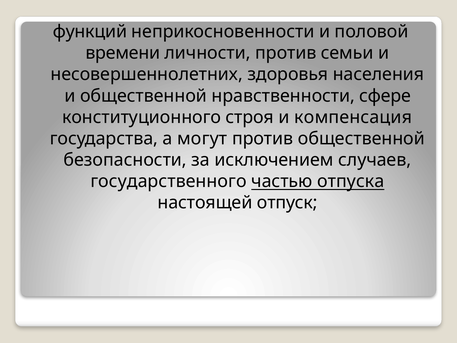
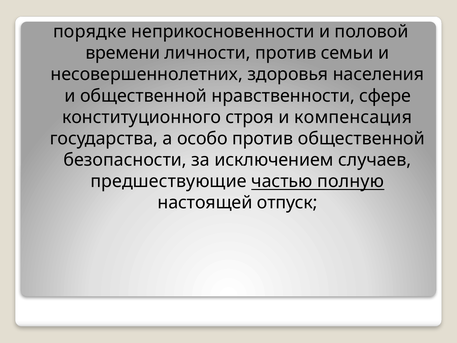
функций: функций -> порядке (90, 32)
могут: могут -> особо (202, 138)
государственного: государственного -> предшествующие (169, 181)
отпуска: отпуска -> полную (351, 181)
